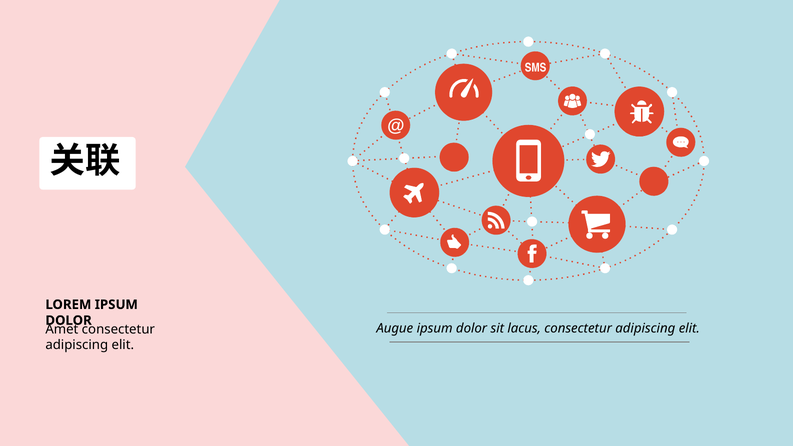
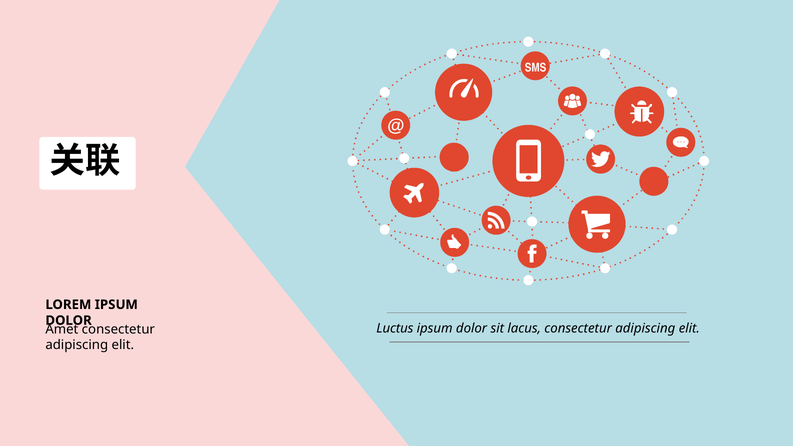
Augue: Augue -> Luctus (395, 328)
